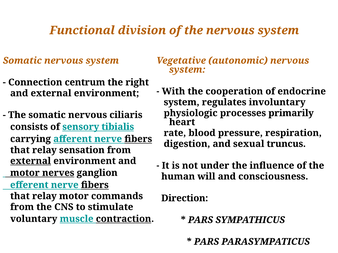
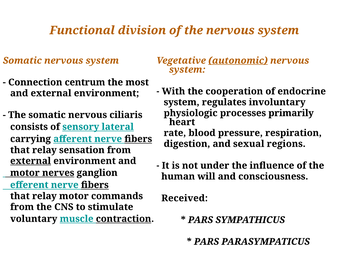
autonomic underline: none -> present (238, 61)
right: right -> most (137, 82)
tibialis: tibialis -> lateral (118, 127)
truncus: truncus -> regions (286, 144)
Direction: Direction -> Received (185, 199)
